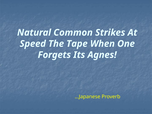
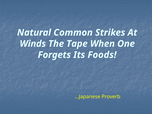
Speed: Speed -> Winds (33, 44)
Agnes: Agnes -> Foods (102, 55)
